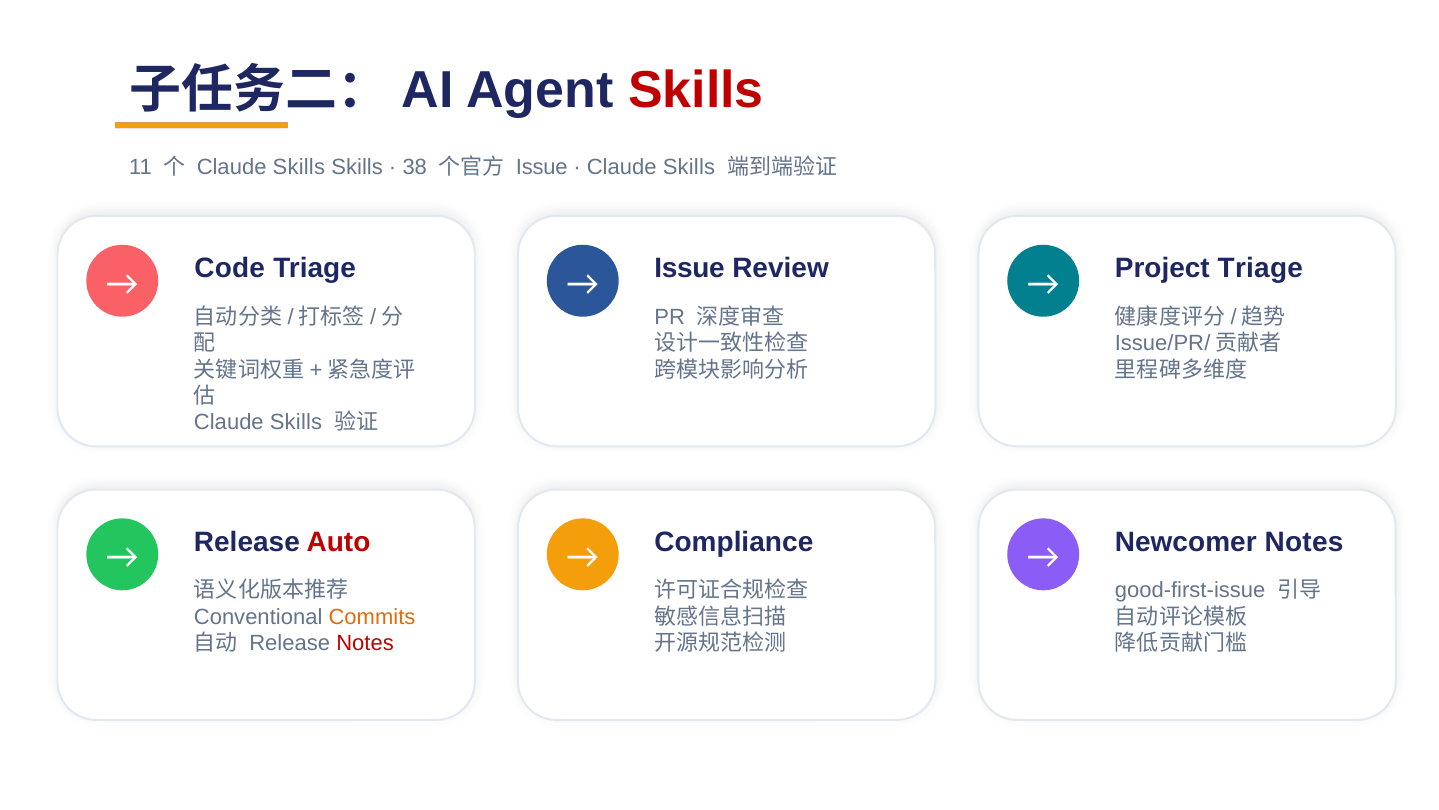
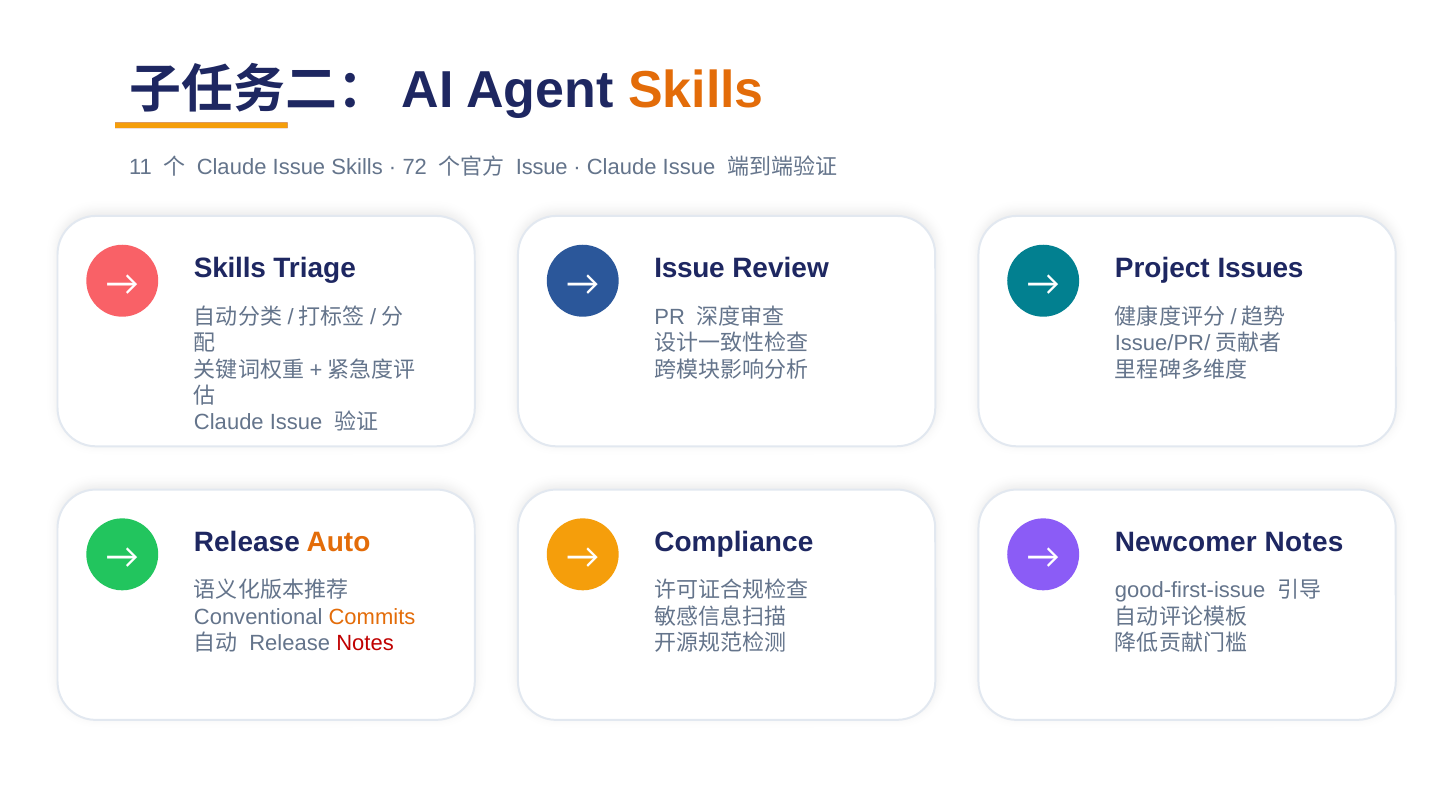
Skills colour: red -> orange (696, 90)
Skills: Skills -> Issue (299, 167)
38: 38 -> 72 (415, 167)
Skills: Skills -> Issue (689, 167)
Code: Code -> Skills (230, 268)
Project Triage: Triage -> Issues (1261, 268)
Skills: Skills -> Issue (296, 422)
Auto colour: red -> orange (338, 541)
